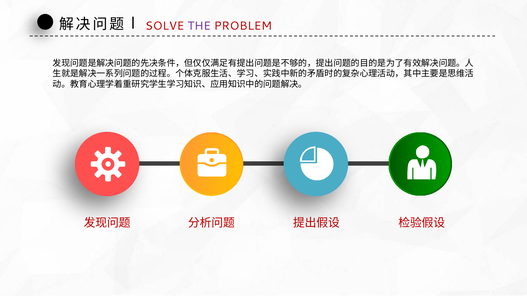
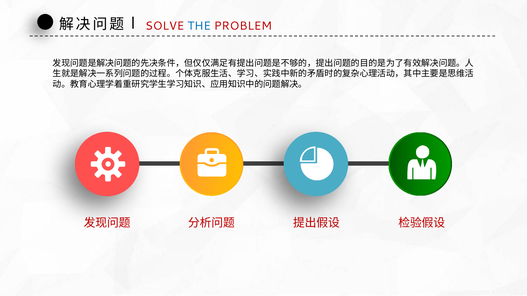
THE colour: purple -> blue (199, 26)
